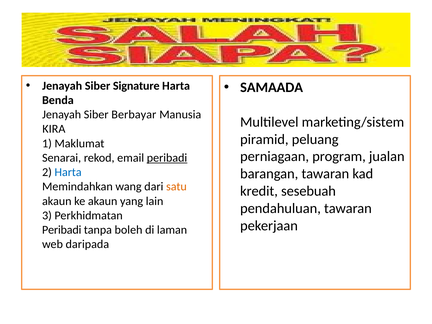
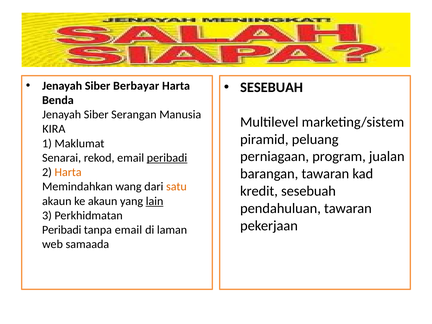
Signature: Signature -> Berbayar (136, 86)
SAMAADA: SAMAADA -> SESEBUAH (272, 87)
Berbayar: Berbayar -> Serangan (134, 115)
Harta colour: blue -> orange (68, 172)
lain underline: none -> present (155, 201)
tanpa boleh: boleh -> email (128, 230)
daripada: daripada -> samaada (87, 244)
